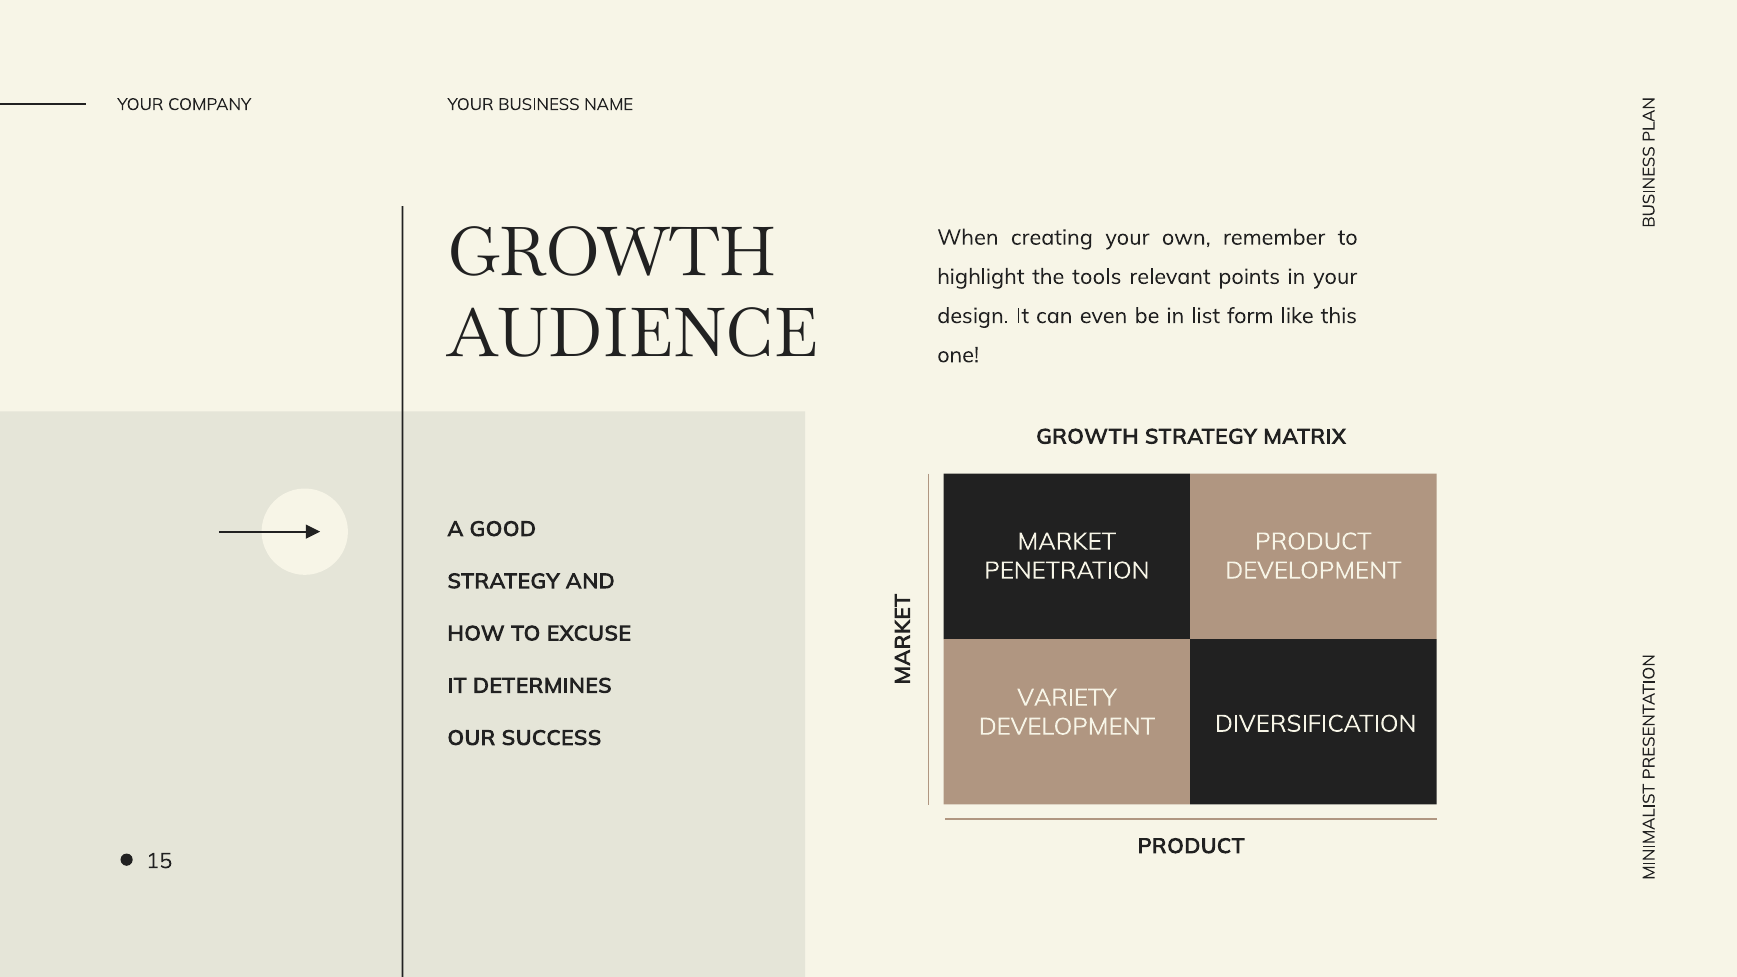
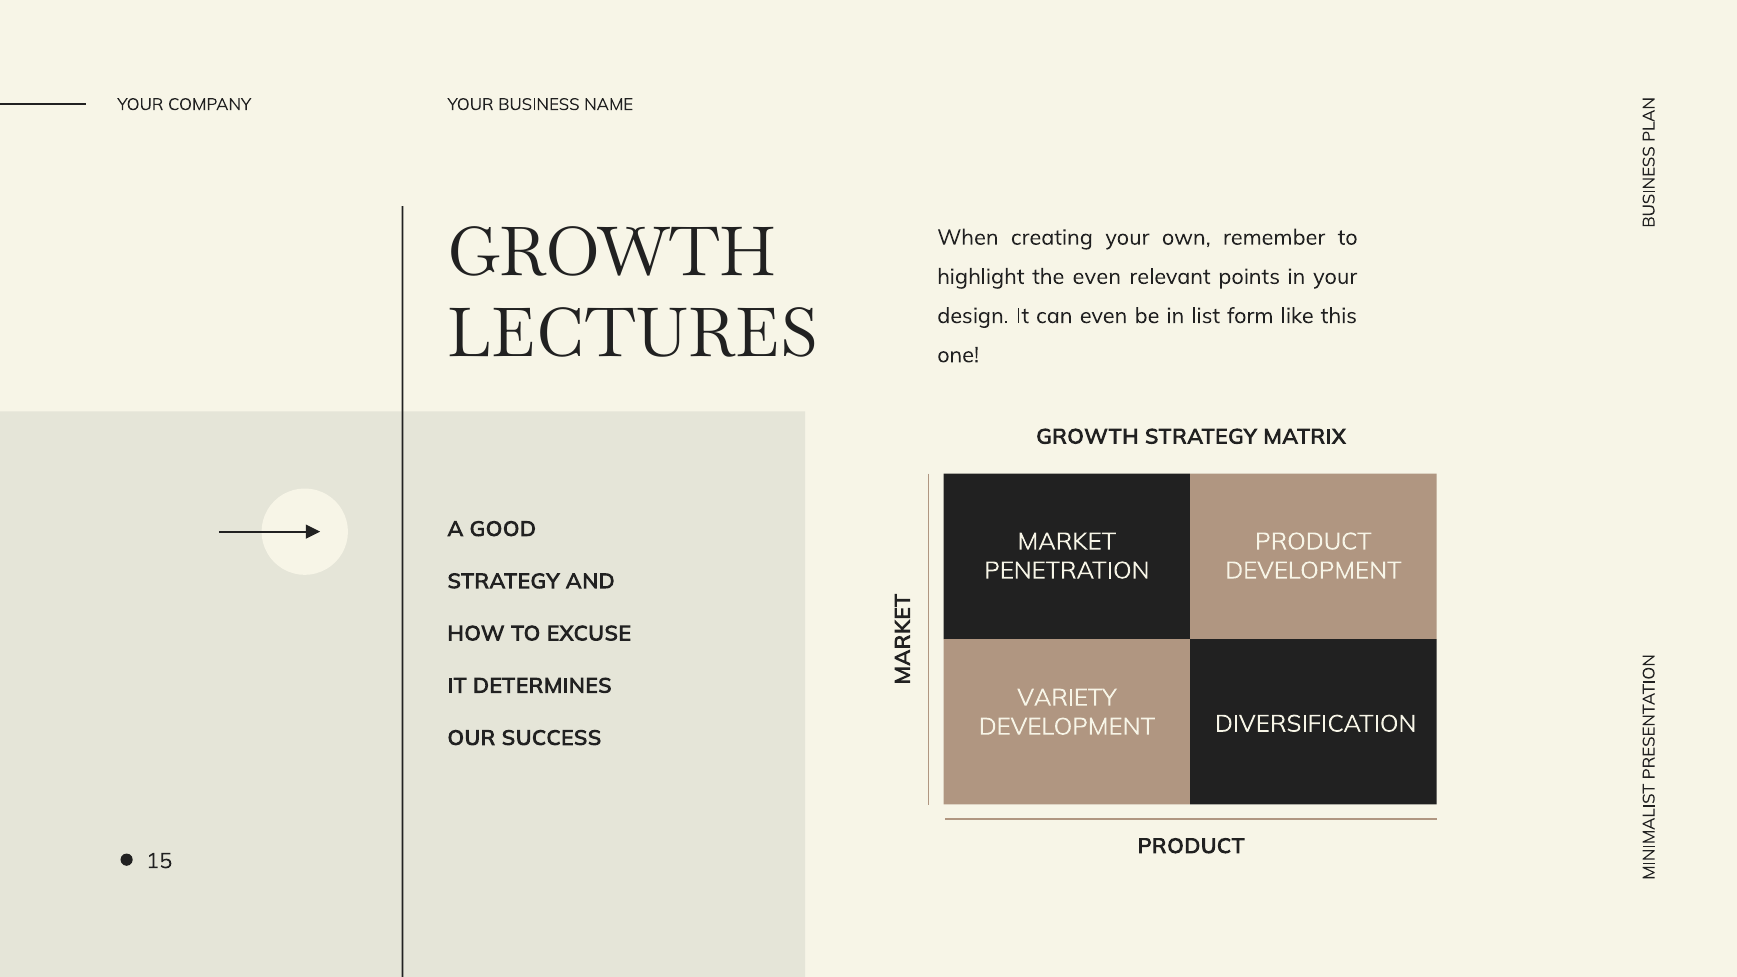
the tools: tools -> even (1097, 277)
AUDIENCE: AUDIENCE -> LECTURES (633, 334)
